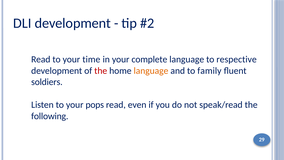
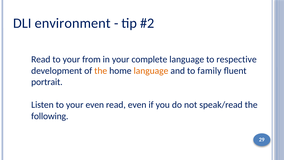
DLI development: development -> environment (73, 23)
time: time -> from (91, 59)
the colour: red -> orange (101, 71)
soldiers: soldiers -> portrait (47, 82)
your pops: pops -> even (95, 105)
